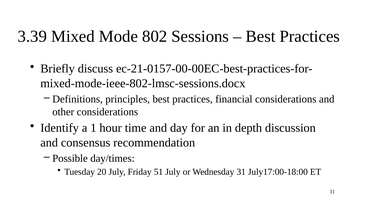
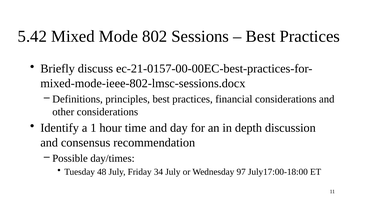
3.39: 3.39 -> 5.42 (32, 37)
20: 20 -> 48 (102, 172)
51: 51 -> 34 (158, 172)
31: 31 -> 97 (241, 172)
